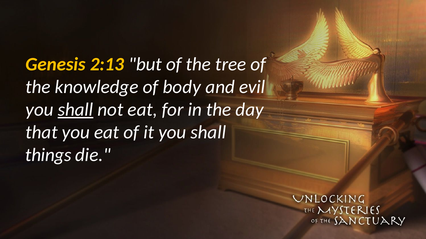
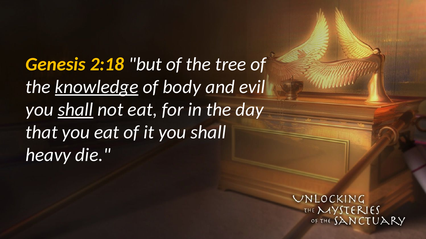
2:13: 2:13 -> 2:18 (107, 64)
knowledge underline: none -> present (97, 87)
things: things -> heavy (48, 155)
